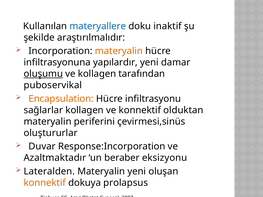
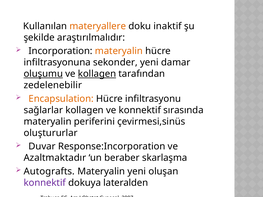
materyallere colour: blue -> orange (98, 26)
yapılardır: yapılardır -> sekonder (115, 63)
kollagen underline: none -> present (97, 74)
puboservikal: puboservikal -> zedelenebilir (53, 85)
olduktan: olduktan -> sırasında (183, 110)
eksizyonu: eksizyonu -> skarlaşma (165, 158)
Lateralden: Lateralden -> Autografts (49, 172)
konnektif colour: orange -> purple (45, 183)
prolapsus: prolapsus -> lateralden (126, 183)
